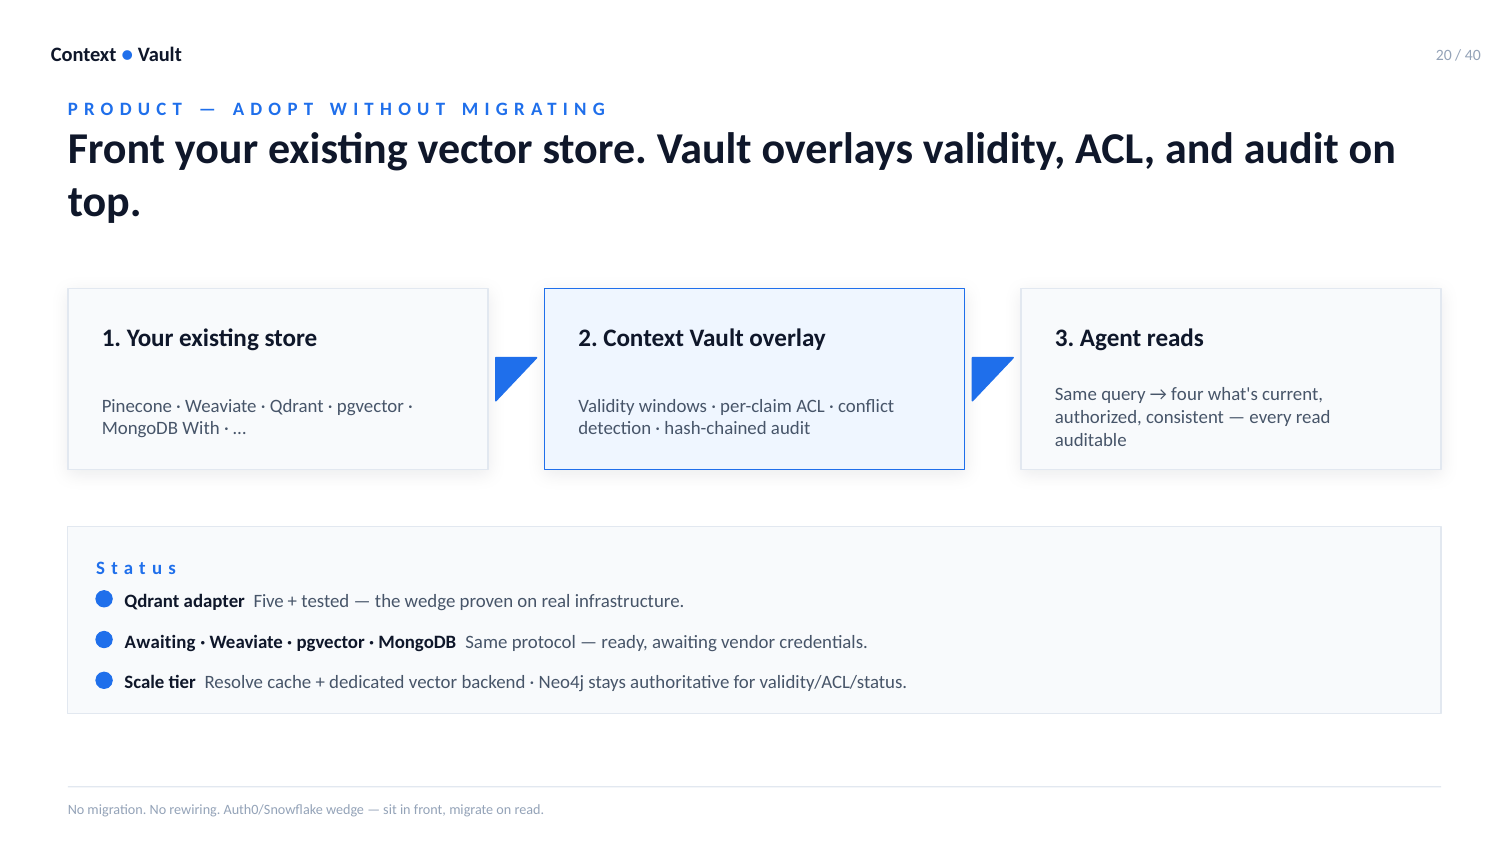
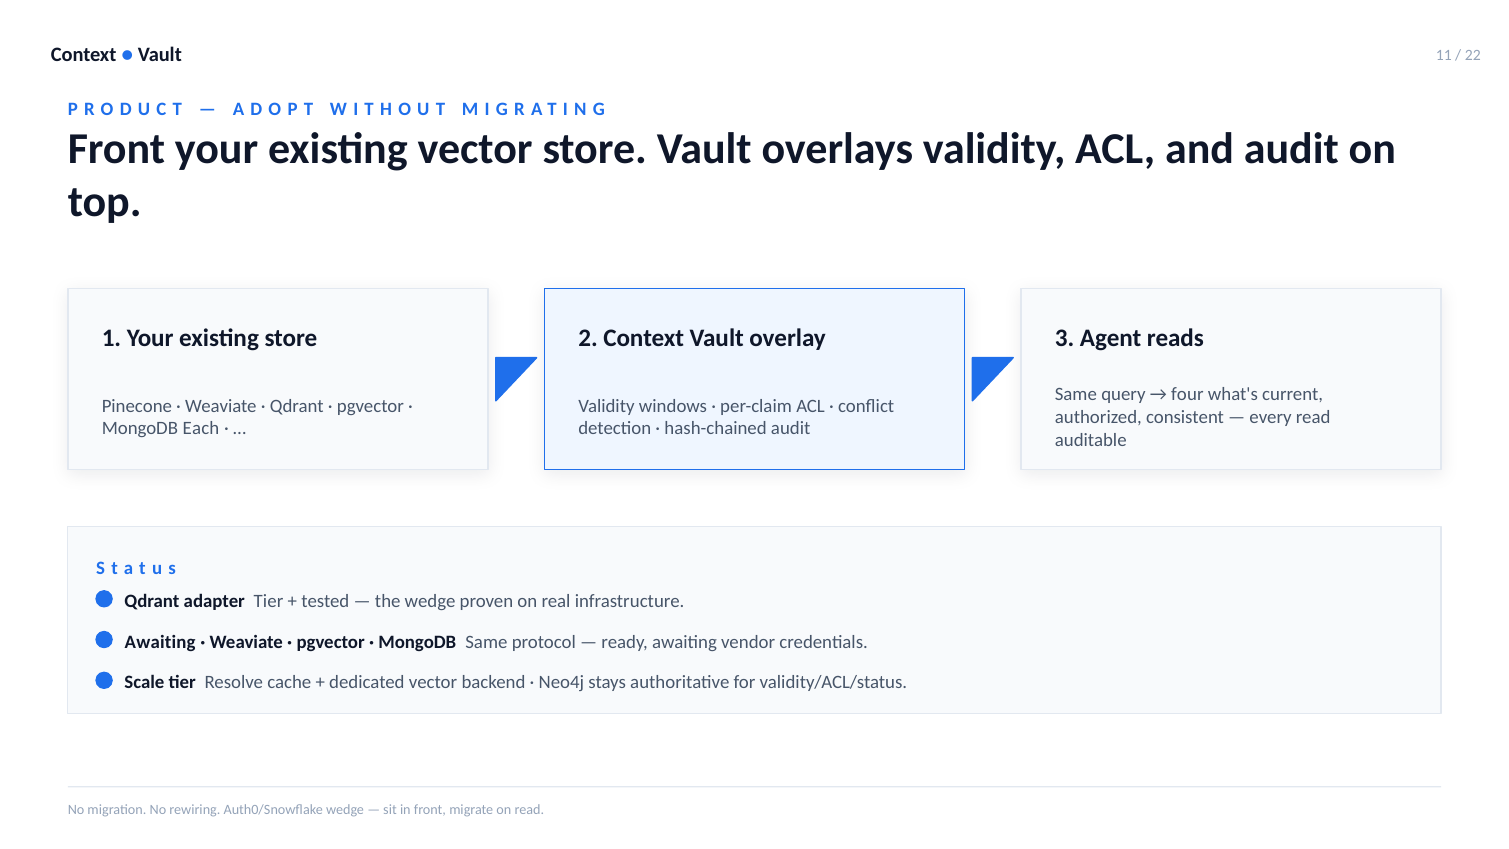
20: 20 -> 11 (1444, 55)
40: 40 -> 22 (1473, 55)
With: With -> Each (201, 429)
adapter Five: Five -> Tier (269, 601)
